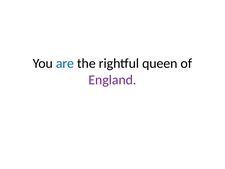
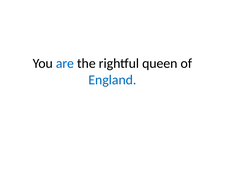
England colour: purple -> blue (112, 80)
